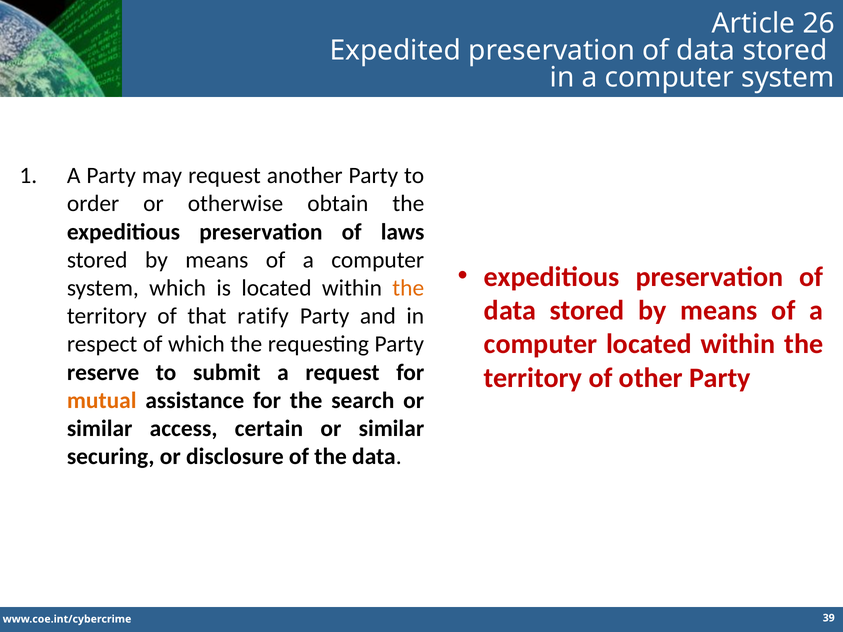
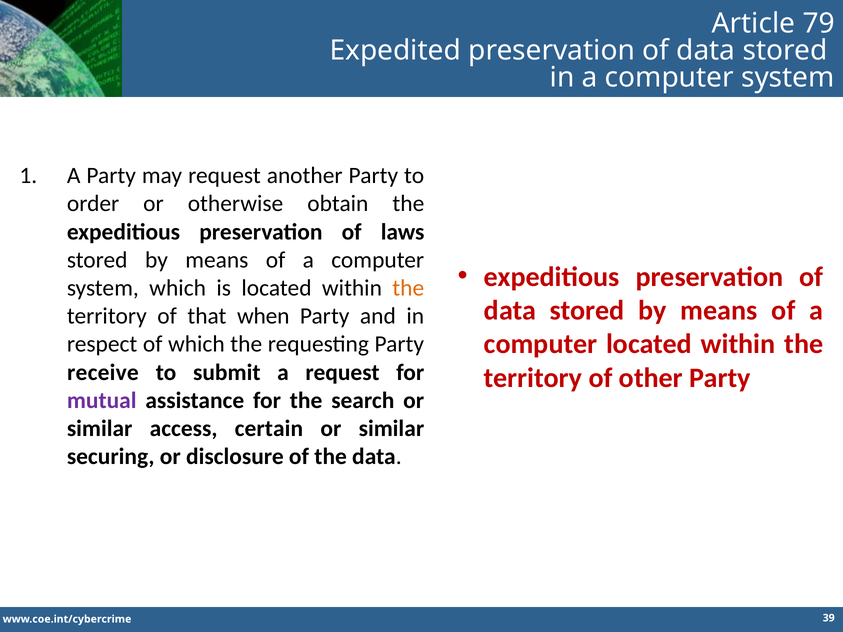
26: 26 -> 79 (819, 23)
ratify: ratify -> when (263, 316)
reserve: reserve -> receive (103, 372)
mutual colour: orange -> purple (102, 401)
